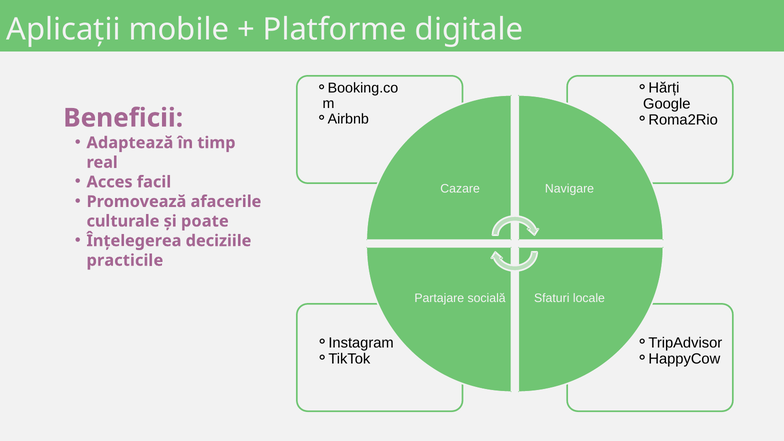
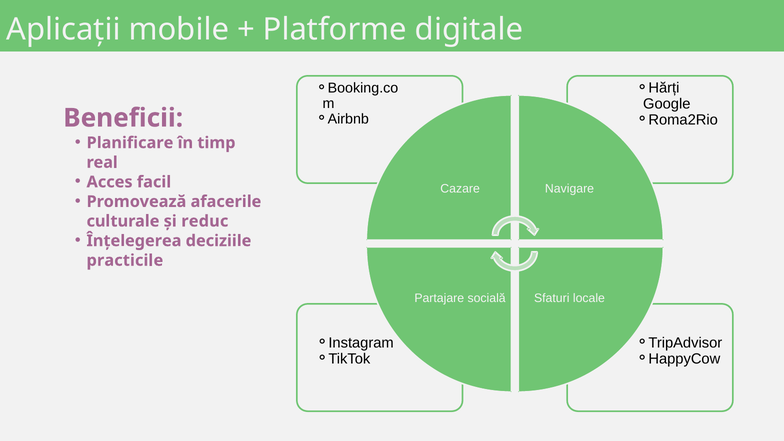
Adaptează: Adaptează -> Planificare (130, 143)
poate: poate -> reduc (205, 221)
